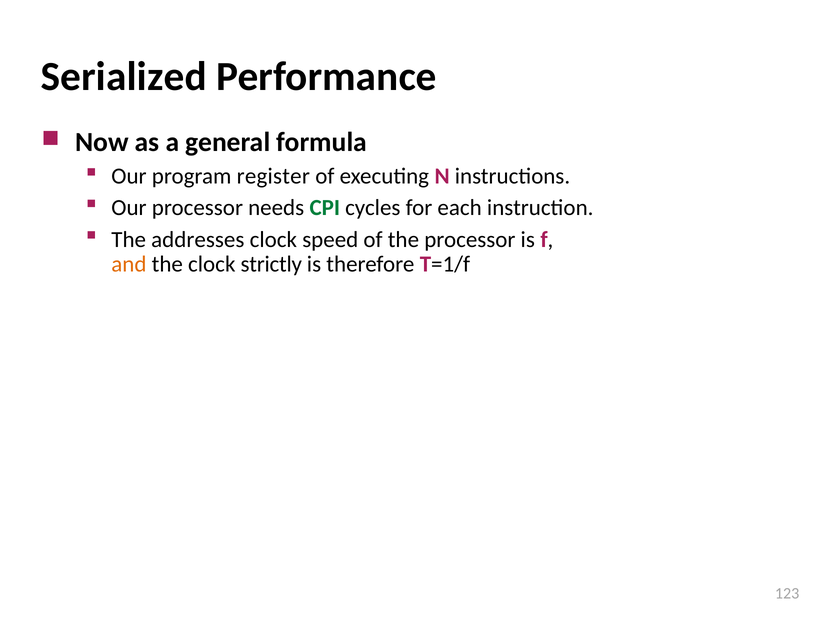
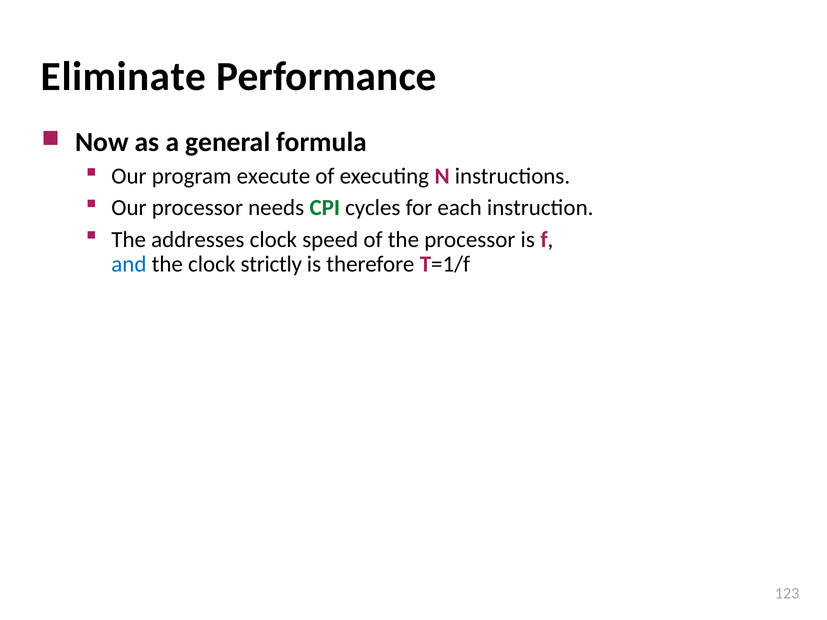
Serialized: Serialized -> Eliminate (124, 77)
register: register -> execute (273, 176)
and colour: orange -> blue (129, 265)
